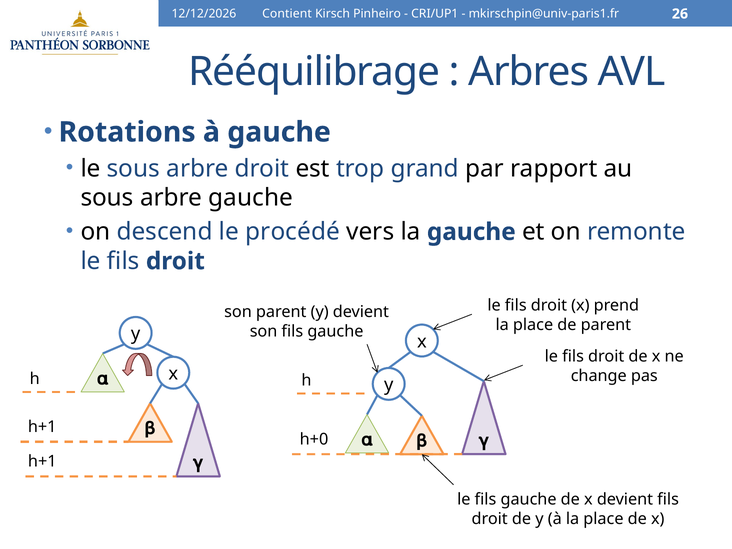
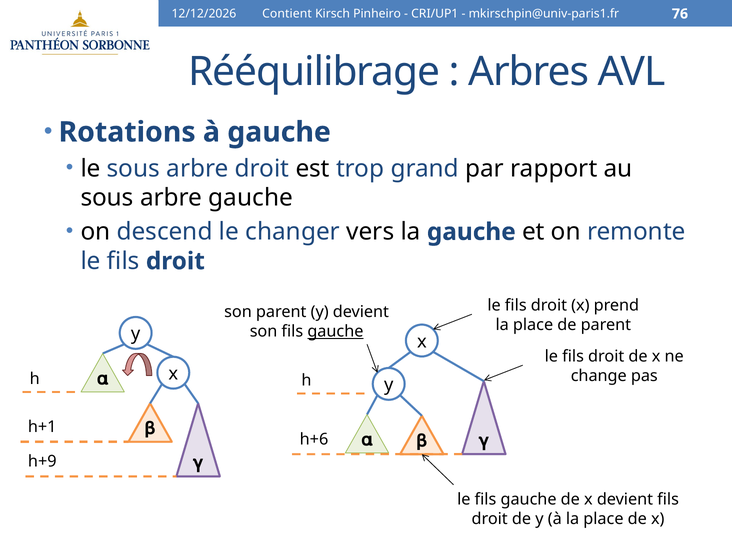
26: 26 -> 76 (680, 14)
procédé: procédé -> changer (293, 232)
gauche underline: none -> present (335, 332)
h+0: h+0 -> h+6 (314, 439)
h+1: h+1 -> h+9 (42, 461)
